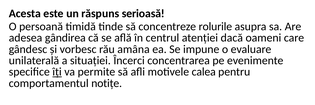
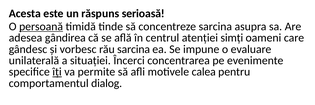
persoană underline: none -> present (41, 27)
concentreze rolurile: rolurile -> sarcina (215, 27)
dacă: dacă -> simți (232, 38)
rău amâna: amâna -> sarcina (134, 49)
notițe: notițe -> dialog (107, 83)
